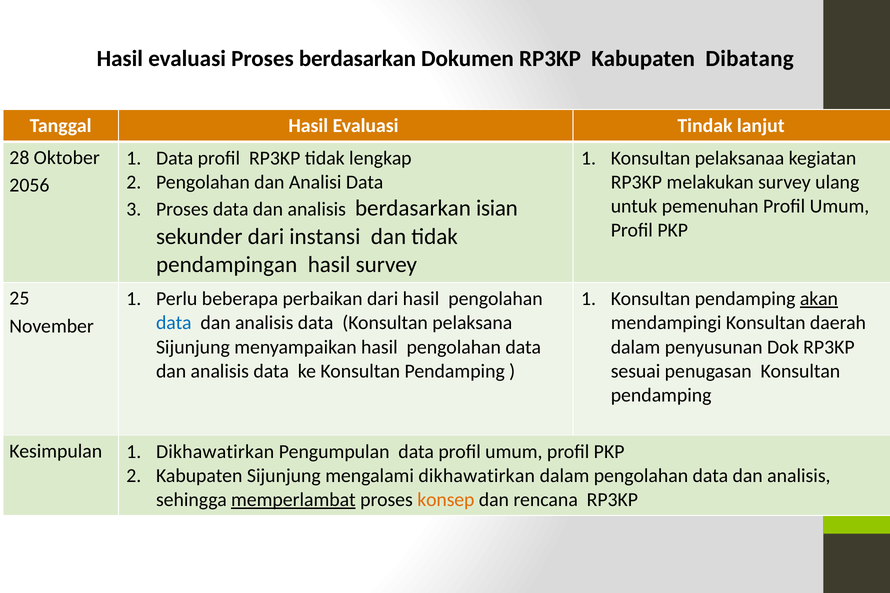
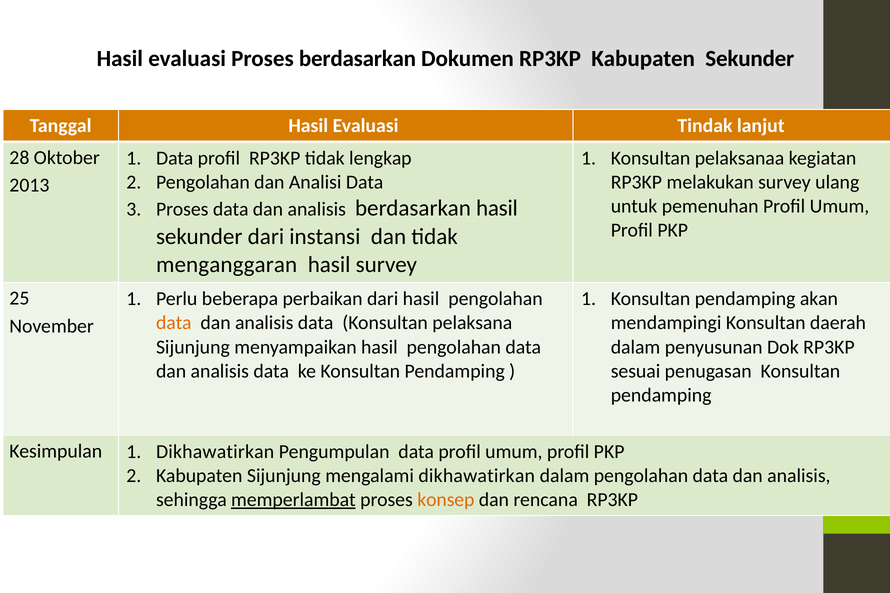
Kabupaten Dibatang: Dibatang -> Sekunder (750, 59)
2056: 2056 -> 2013 (29, 186)
berdasarkan isian: isian -> hasil (497, 208)
pendampingan: pendampingan -> menganggaran (227, 265)
akan underline: present -> none (819, 299)
data colour: blue -> orange (174, 323)
